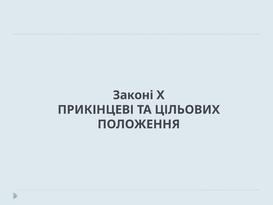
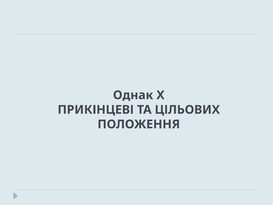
Законі: Законі -> Однак (133, 95)
